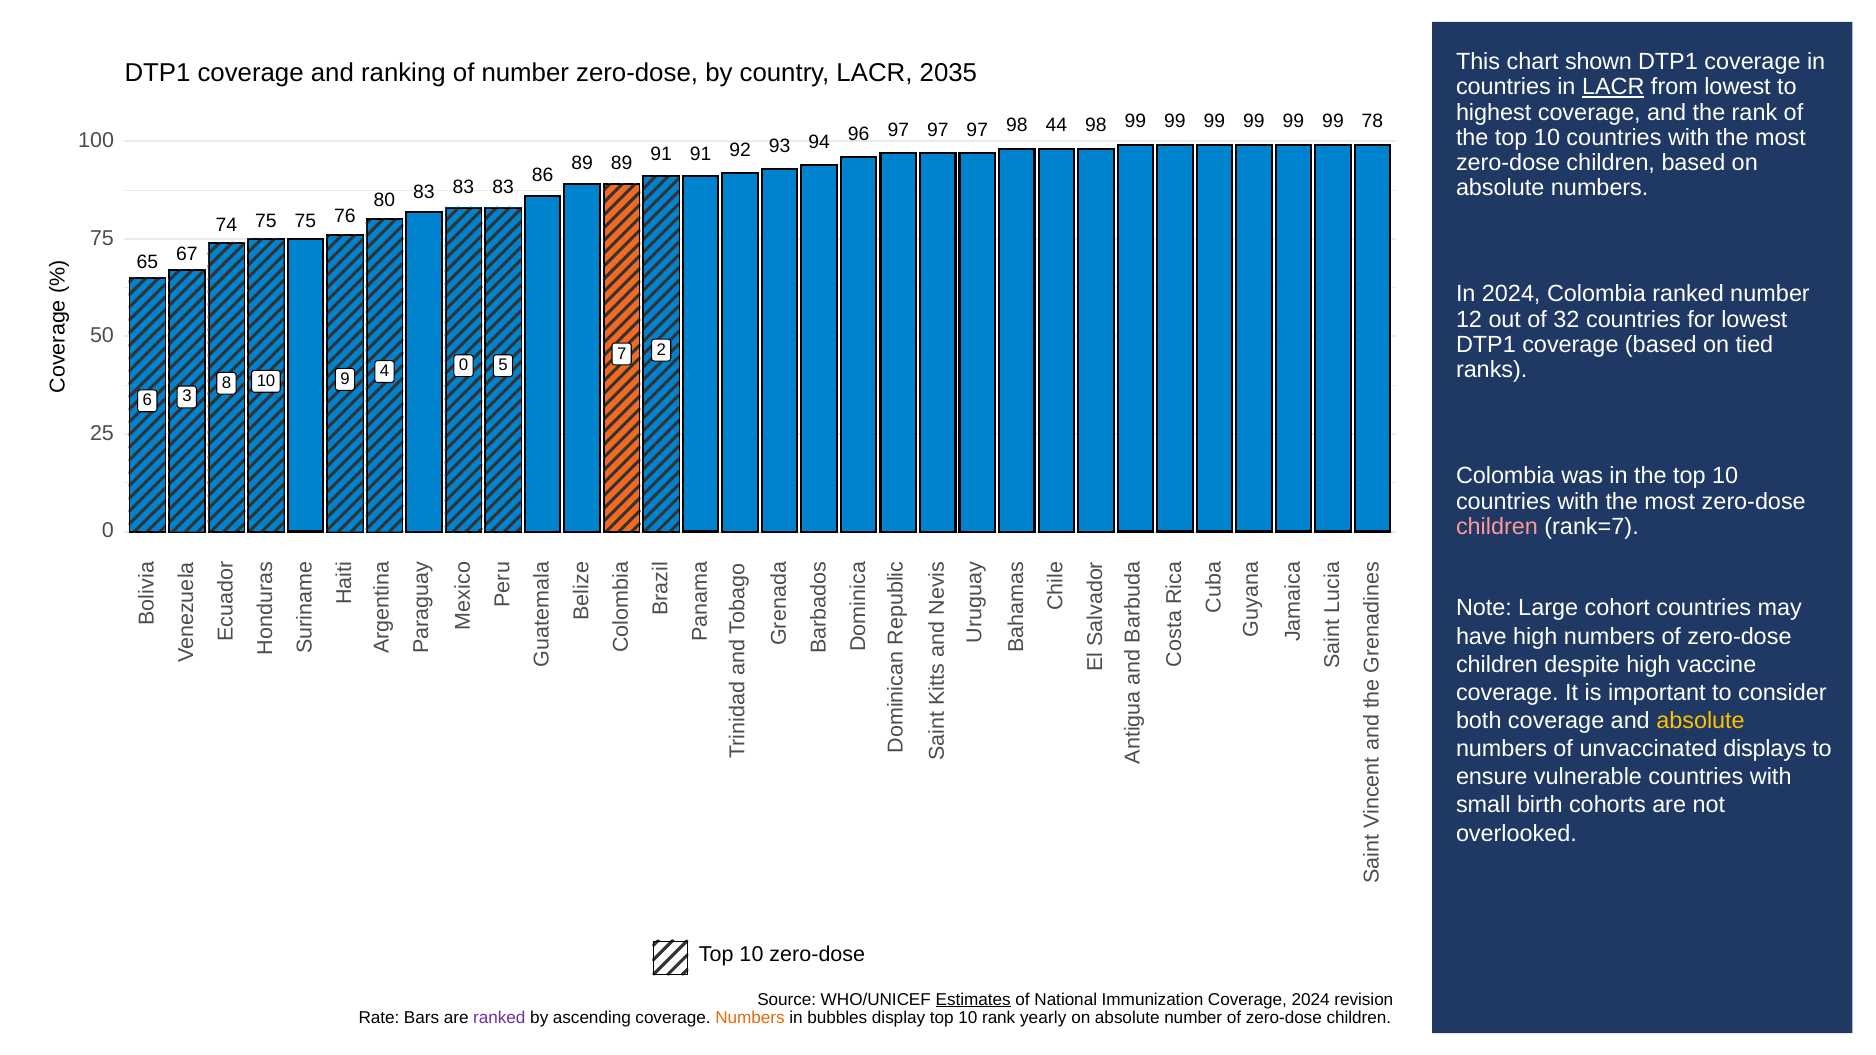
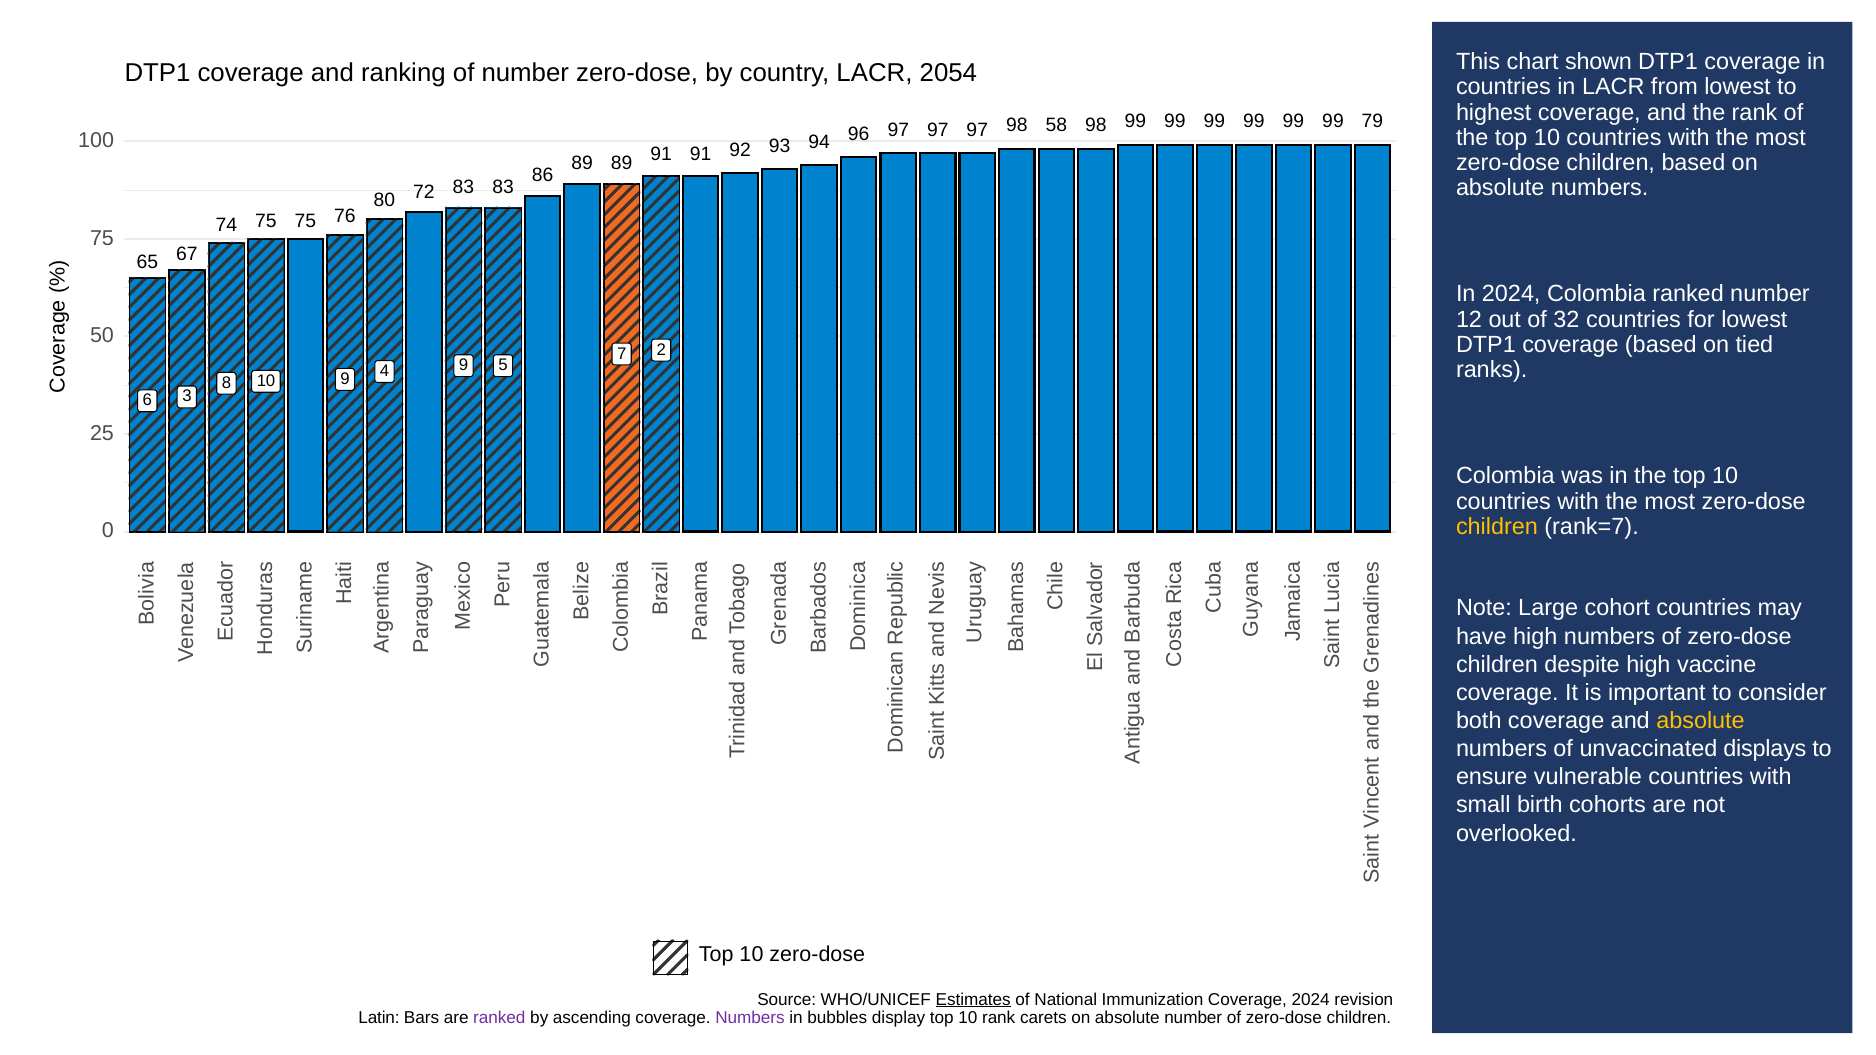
2035: 2035 -> 2054 (948, 73)
LACR underline: present -> none (1613, 87)
78: 78 -> 79 (1372, 121)
44: 44 -> 58 (1056, 126)
80 83: 83 -> 72 (424, 192)
4 0: 0 -> 9 (464, 365)
children colour: pink -> yellow (1497, 527)
Rate: Rate -> Latin (379, 1018)
Numbers colour: orange -> purple (750, 1018)
yearly: yearly -> carets (1043, 1018)
